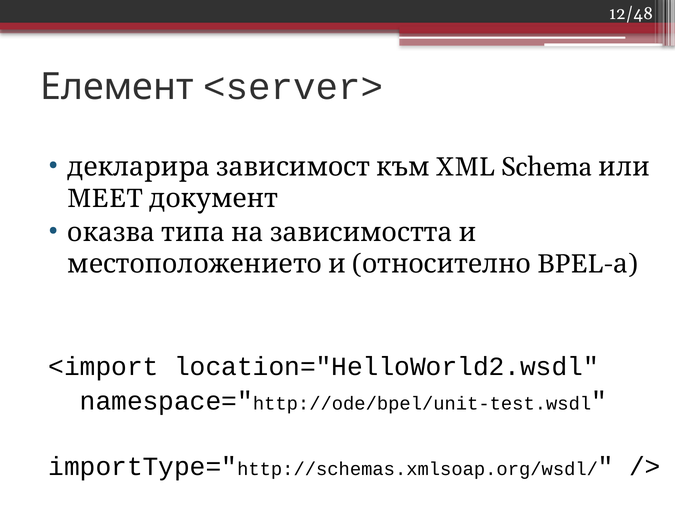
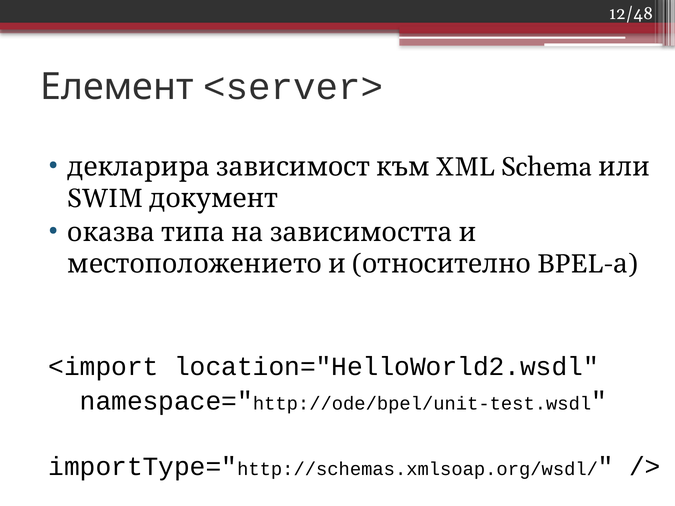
MEET: MEET -> SWIM (105, 199)
